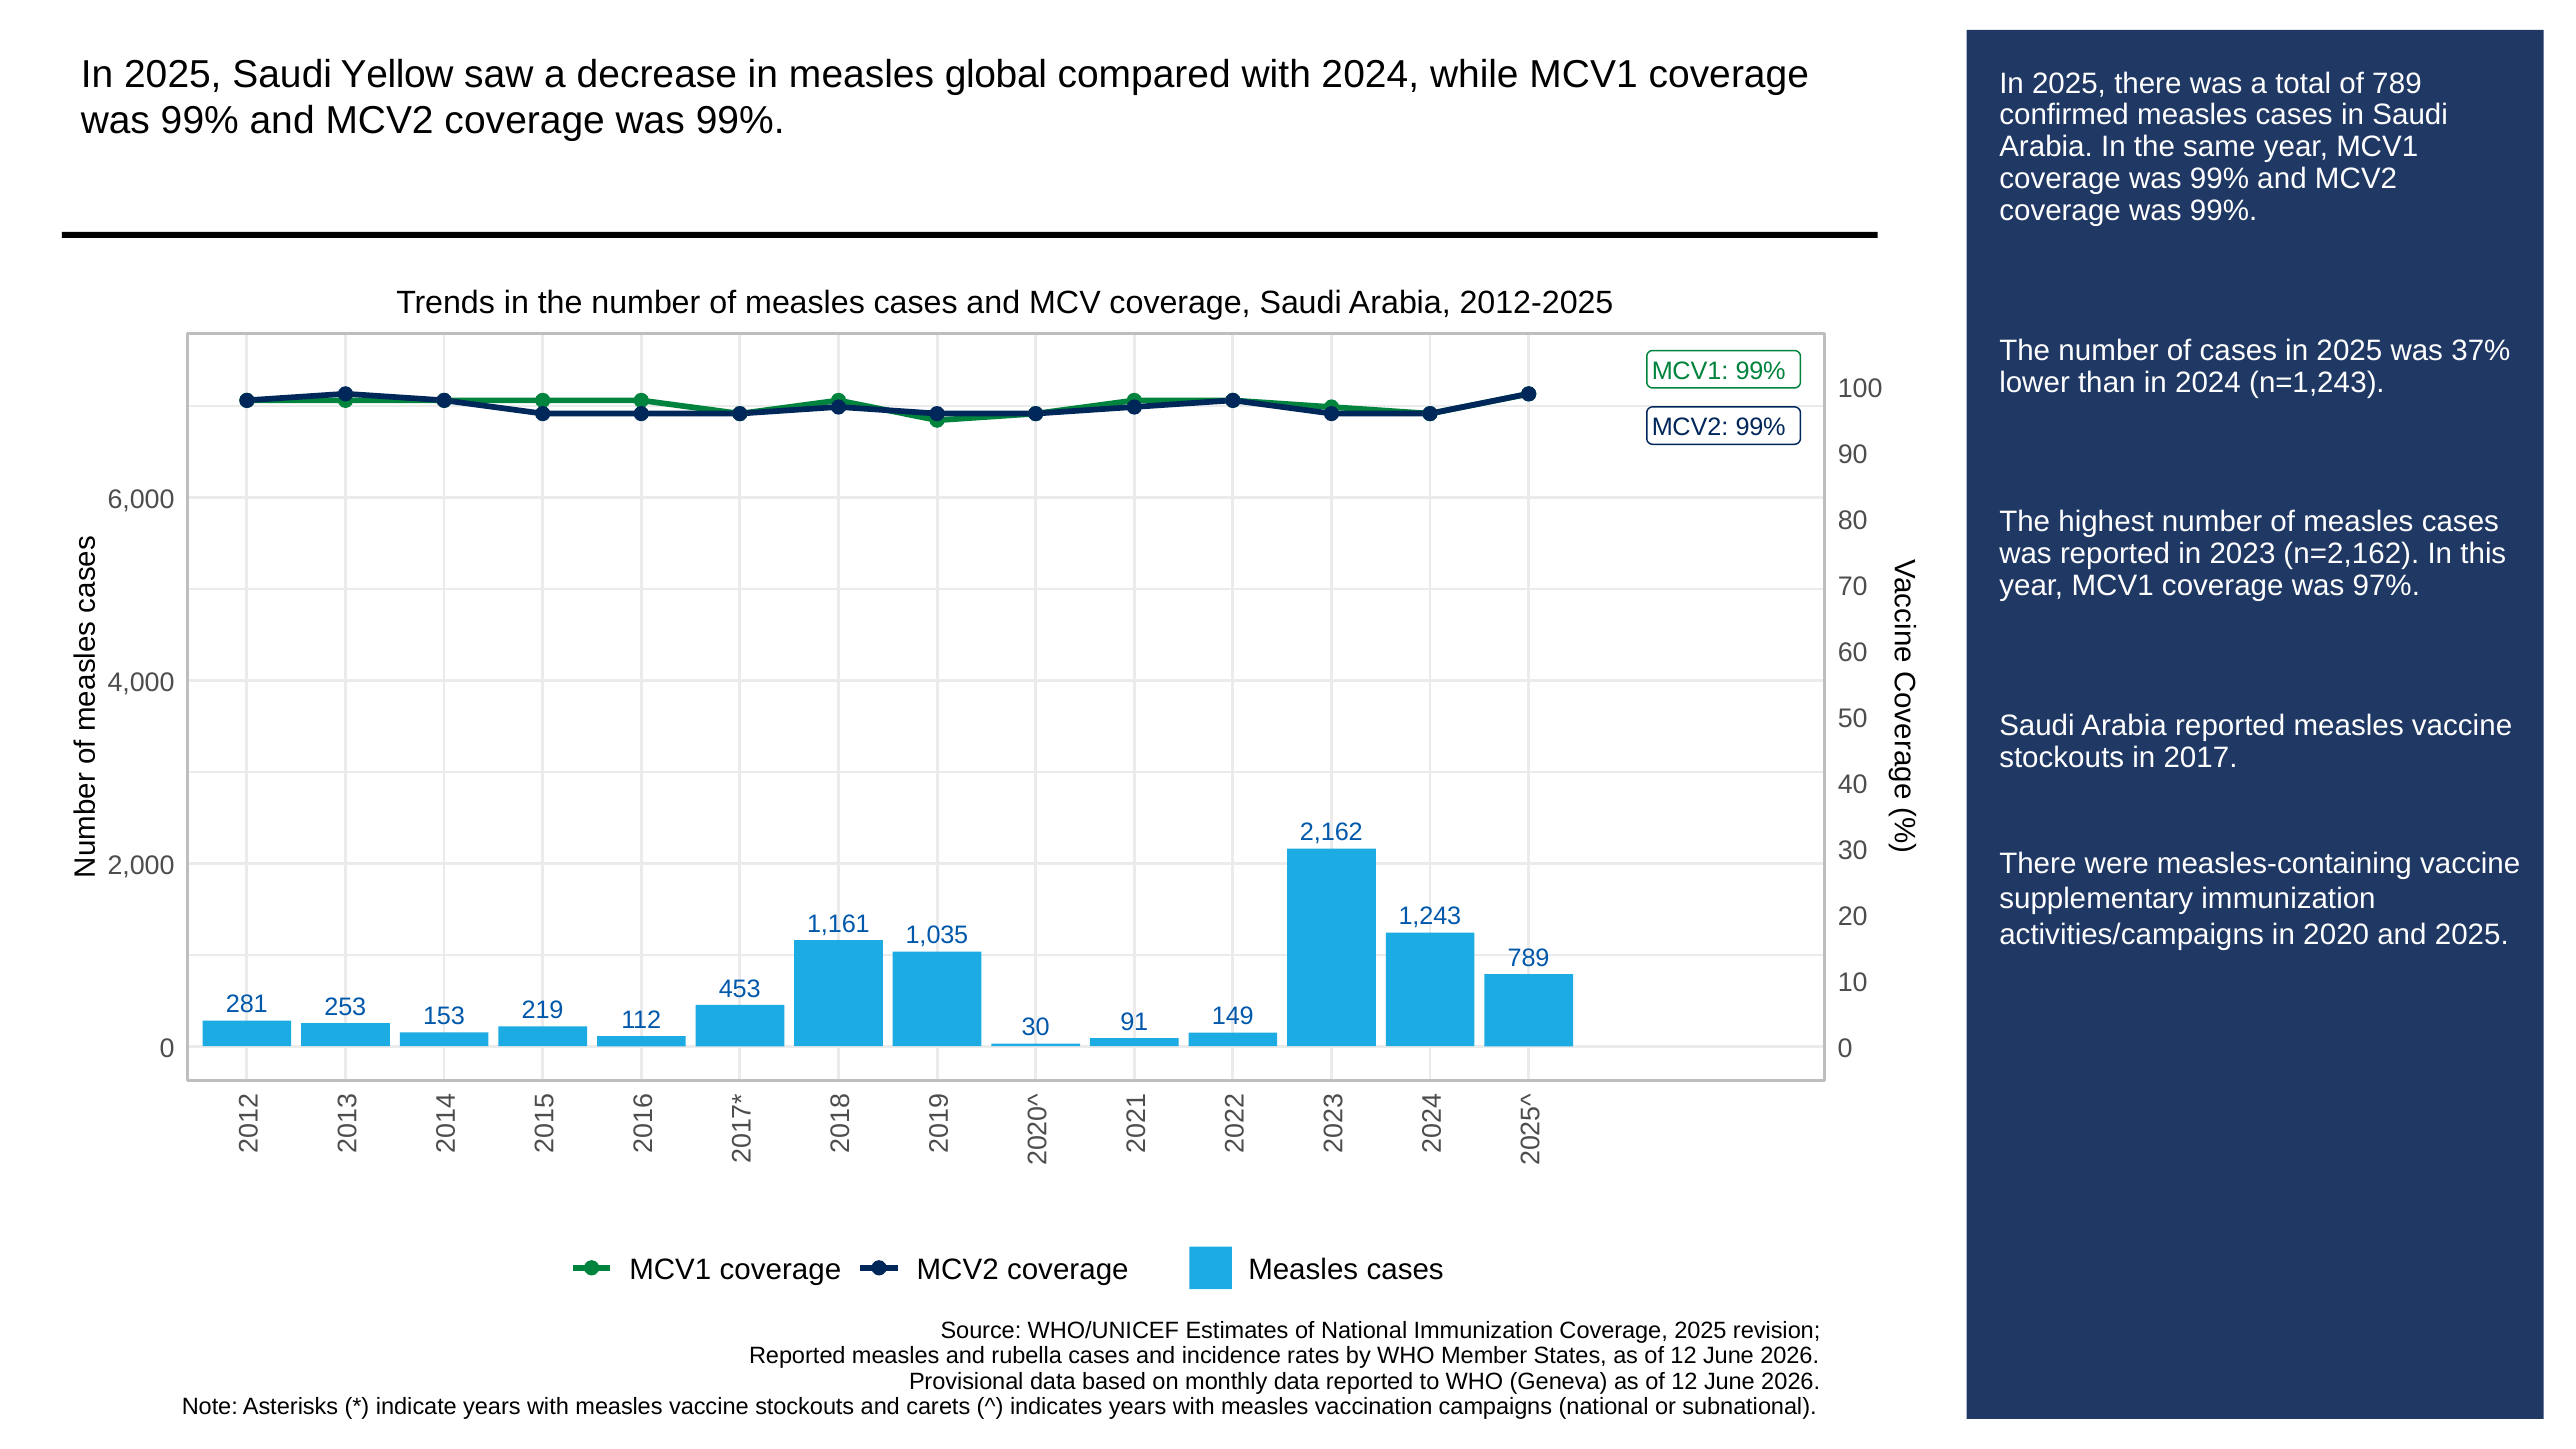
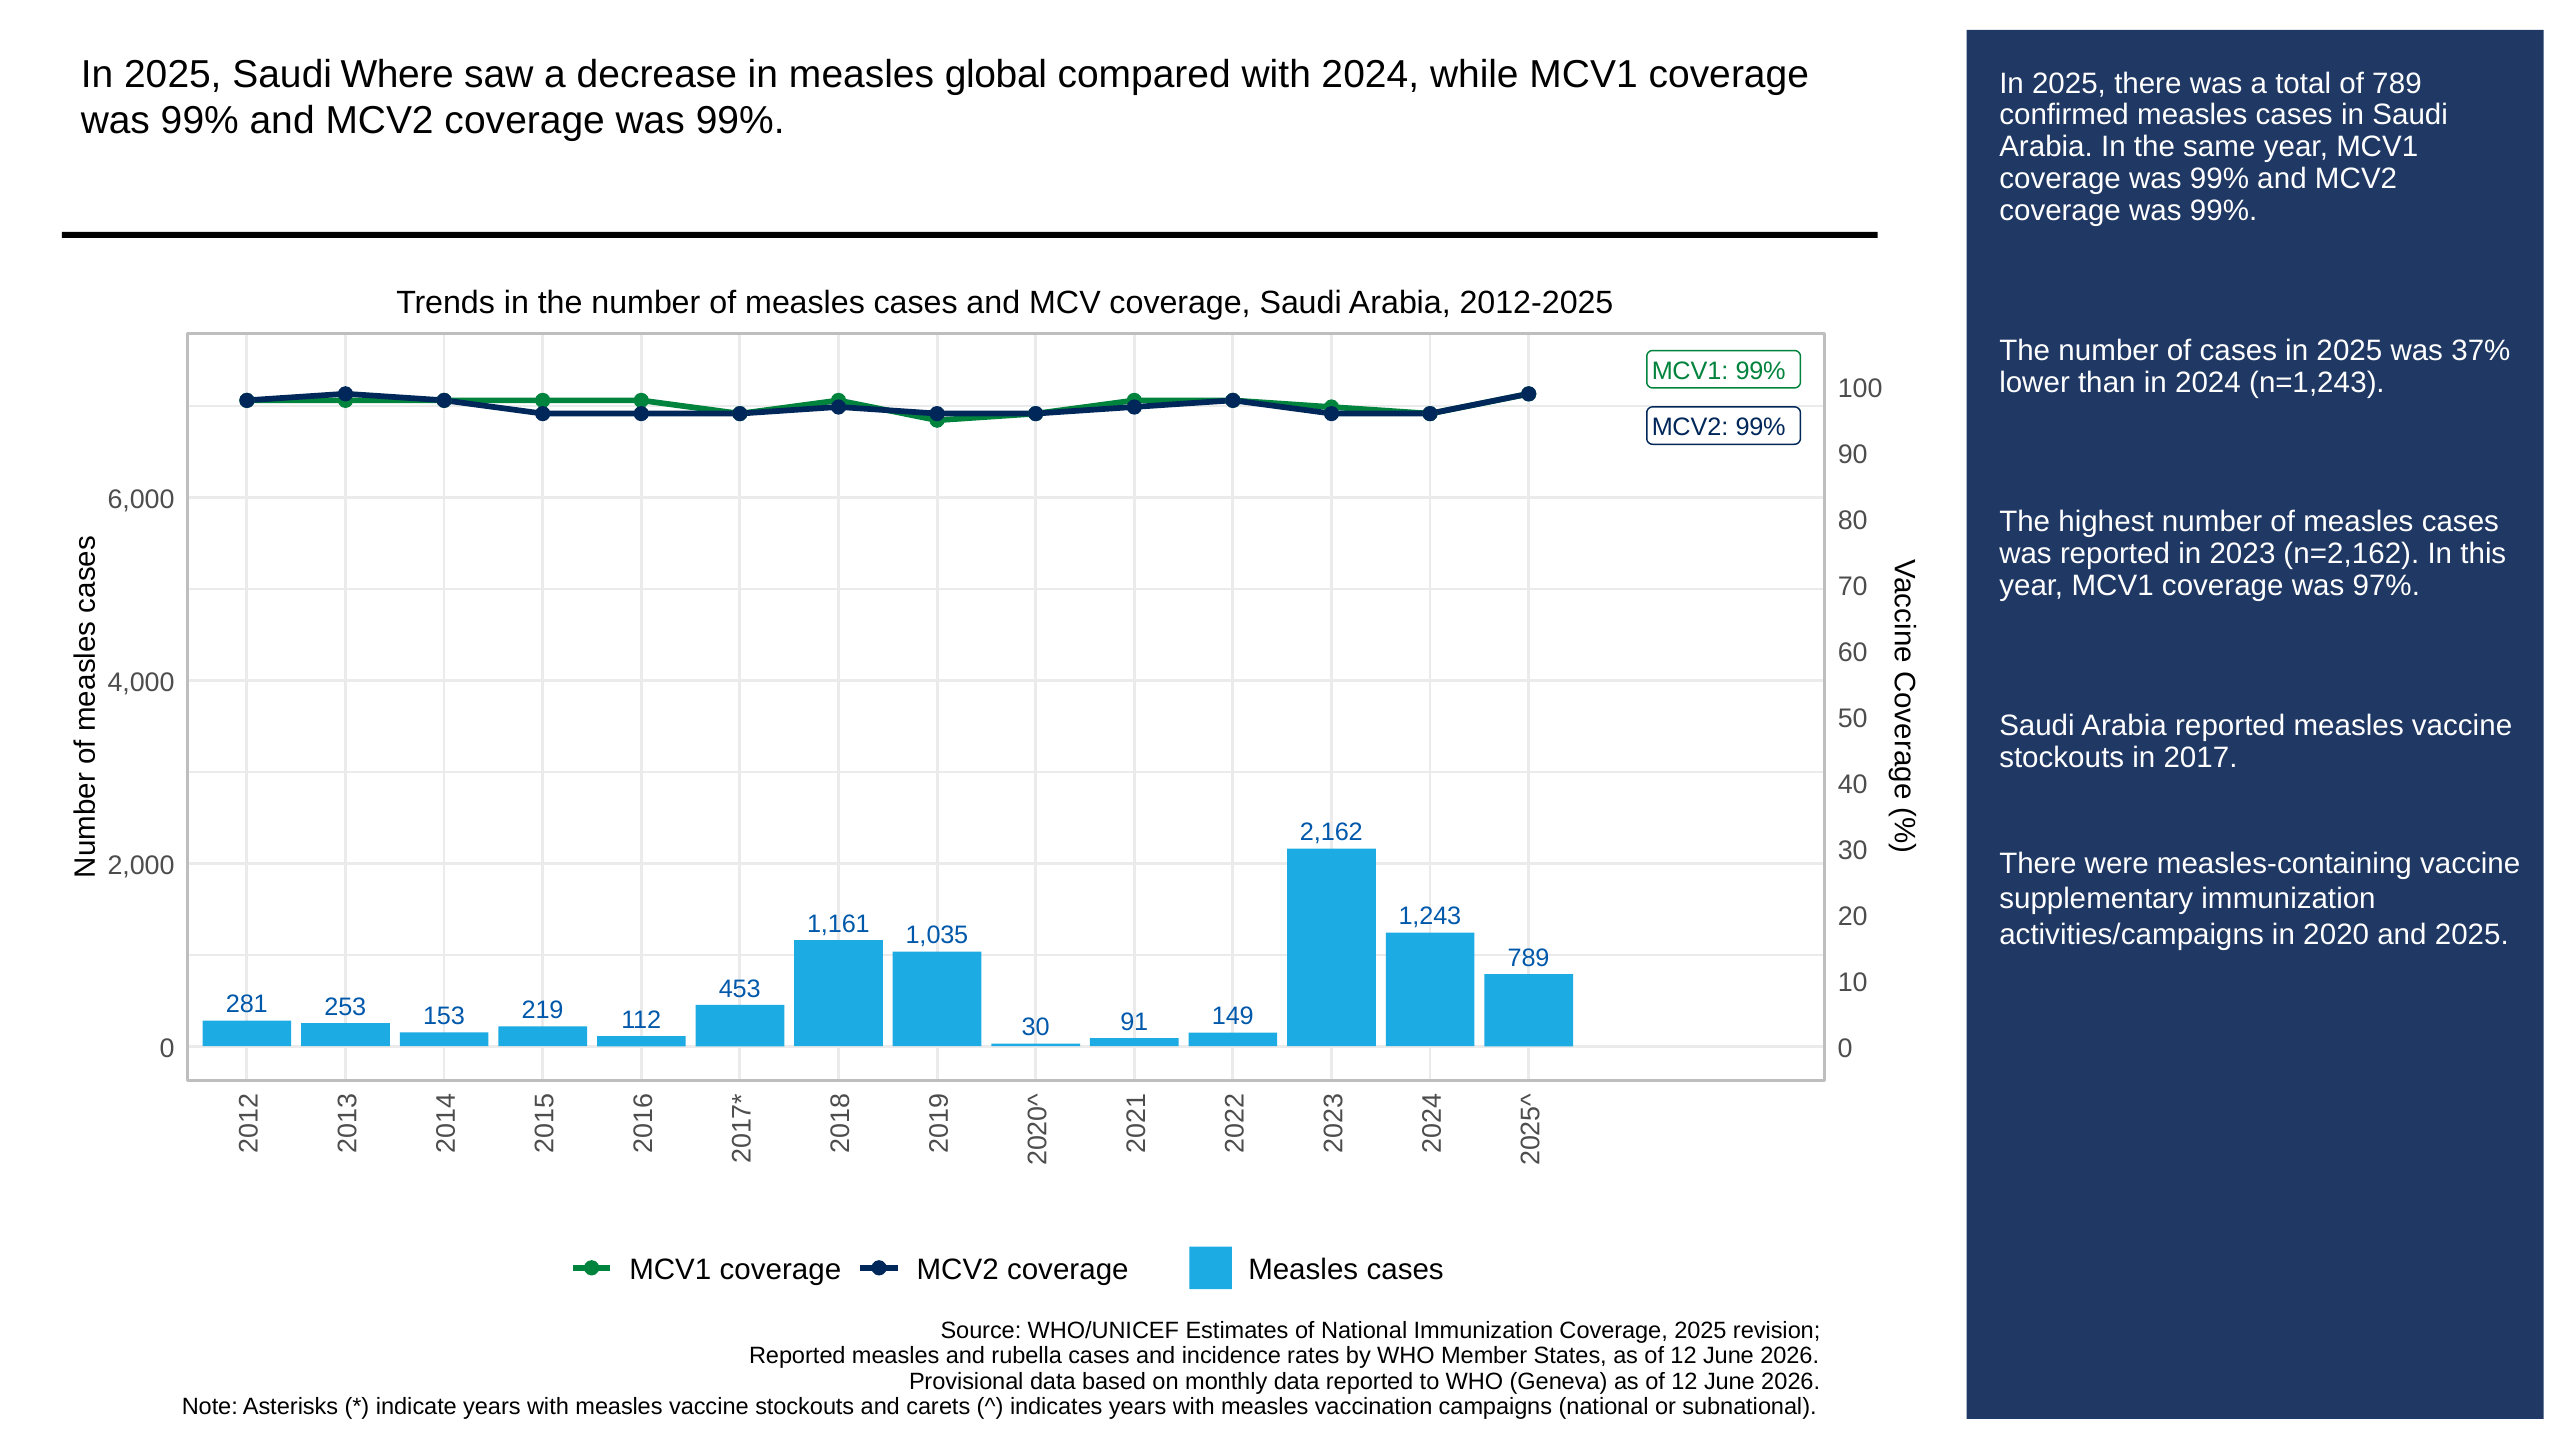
Yellow: Yellow -> Where (397, 74)
